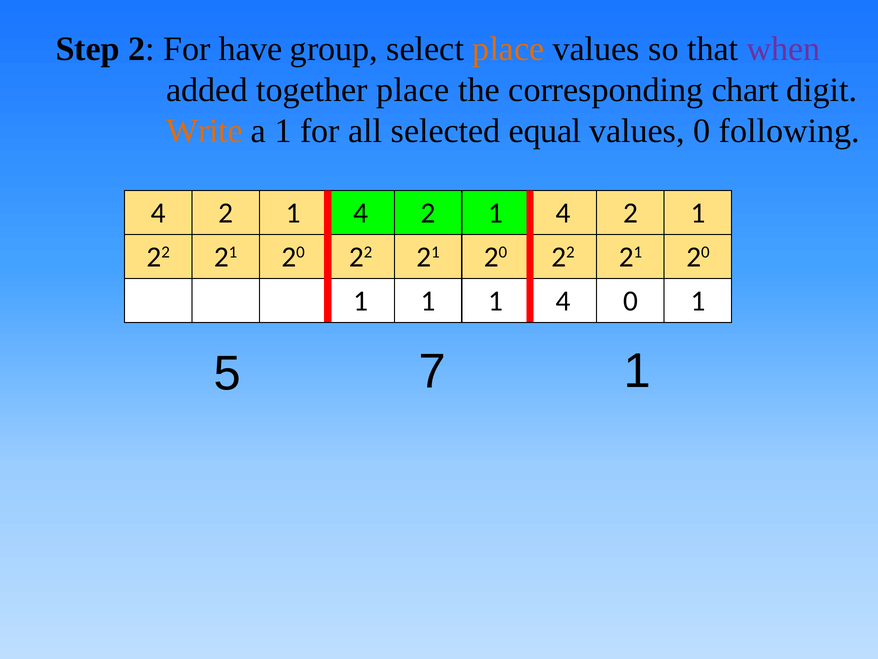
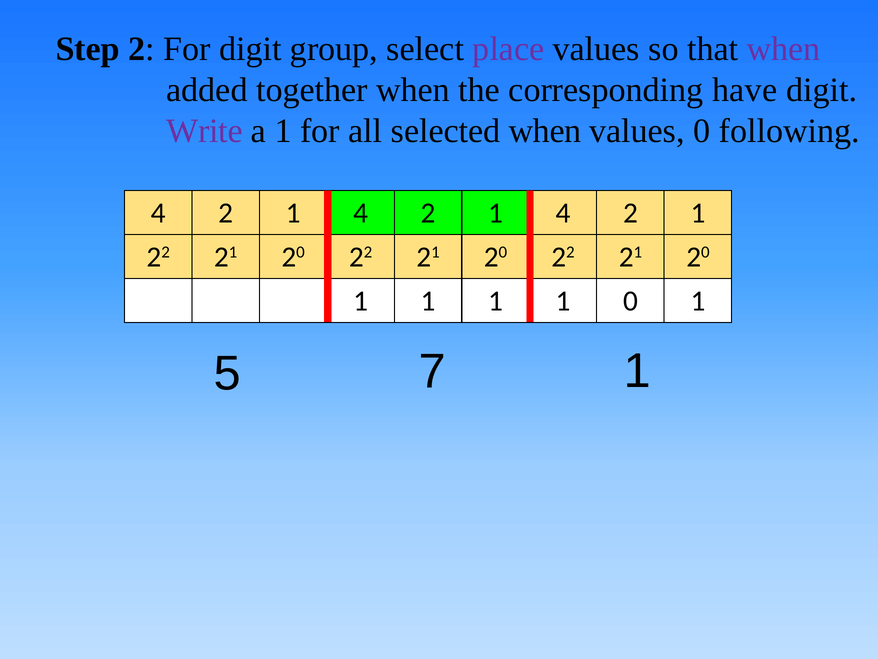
For have: have -> digit (250, 49)
place colour: orange -> purple (508, 49)
together place: place -> when (413, 90)
chart: chart -> have (745, 90)
Write colour: orange -> purple (205, 131)
selected equal: equal -> when (545, 131)
1 1 1 4: 4 -> 1 (563, 301)
